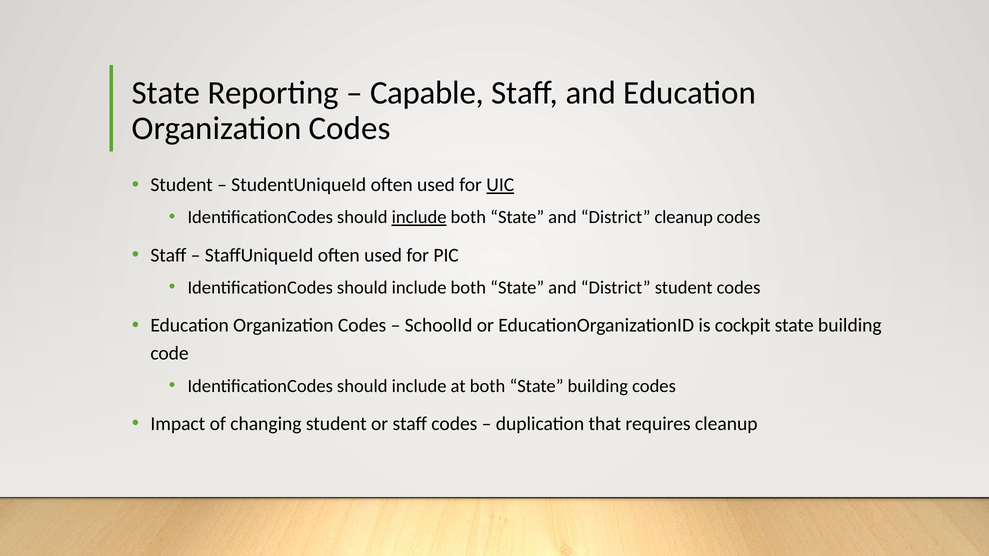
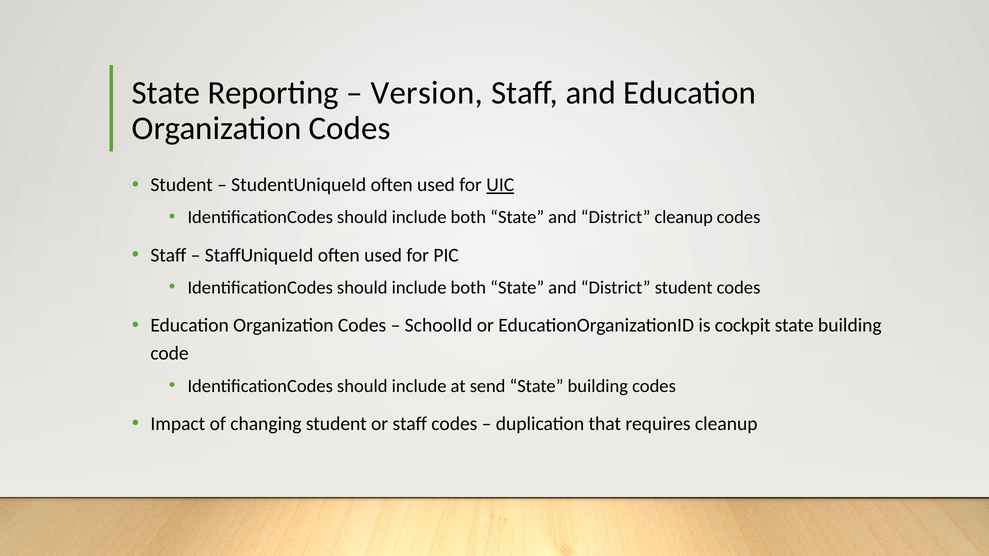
Capable: Capable -> Version (427, 93)
include underline: present -> none (419, 217)
at both: both -> send (488, 386)
